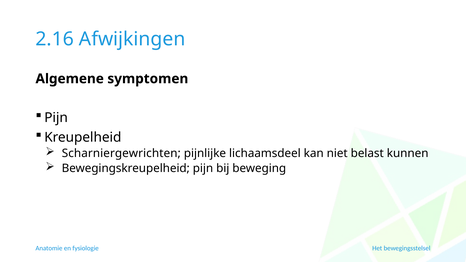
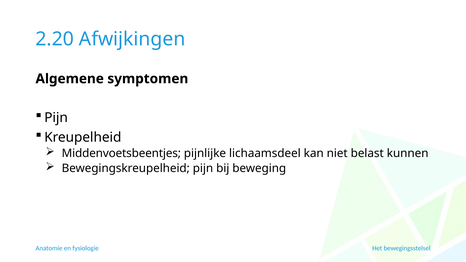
2.16: 2.16 -> 2.20 (55, 39)
Scharniergewrichten: Scharniergewrichten -> Middenvoetsbeentjes (121, 153)
